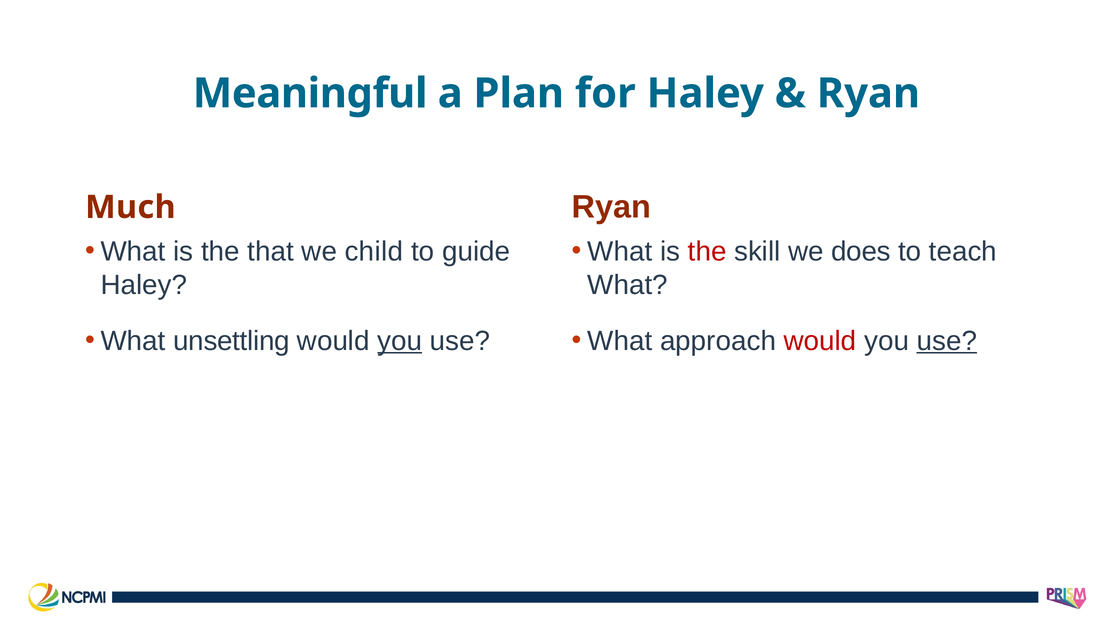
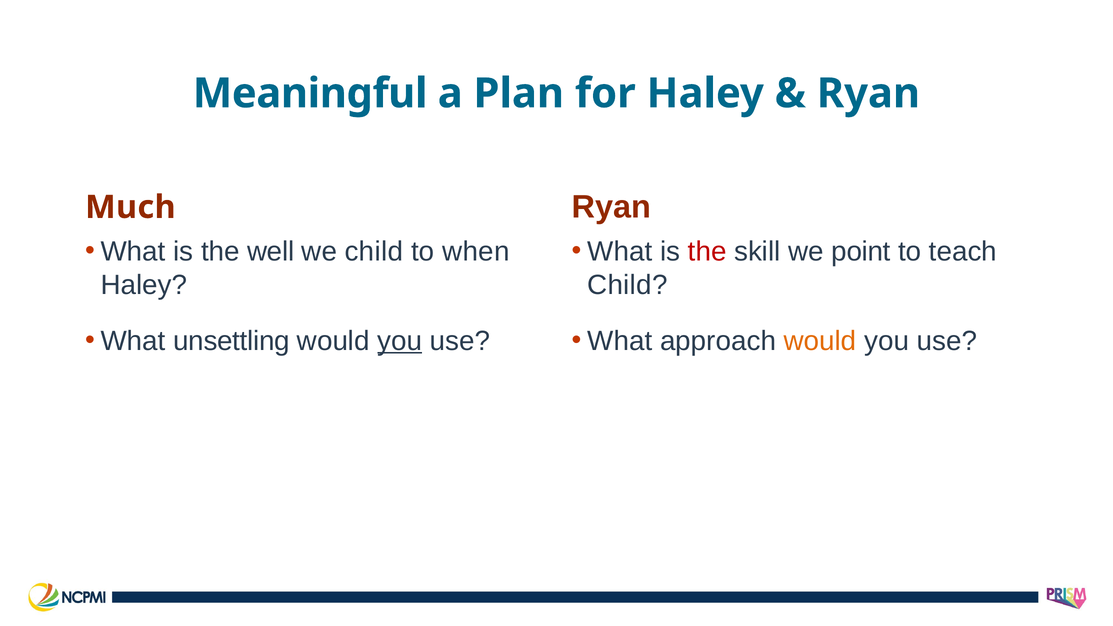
that: that -> well (271, 252)
guide: guide -> when (476, 252)
does: does -> point (861, 252)
What: What -> Child (627, 285)
would colour: red -> orange (820, 341)
use underline: present -> none (947, 341)
